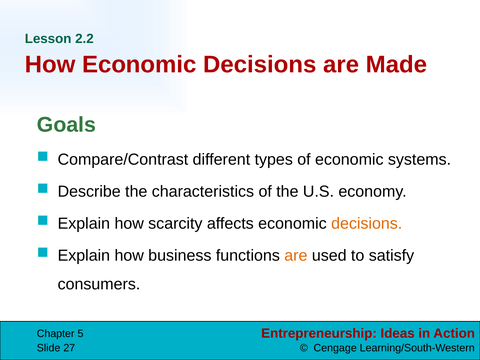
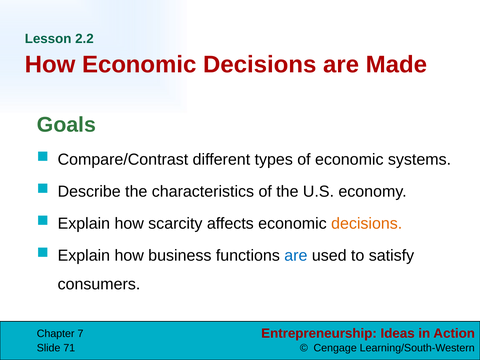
are colour: orange -> blue (296, 256)
5: 5 -> 7 (80, 334)
27: 27 -> 71 (69, 348)
